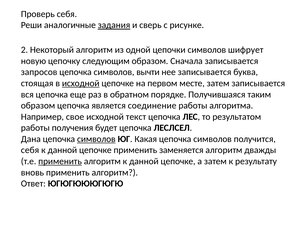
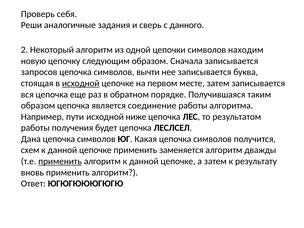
задания underline: present -> none (114, 25)
рисунке: рисунке -> данного (187, 25)
шифрует: шифрует -> находим (246, 50)
свое: свое -> пути (75, 117)
текст: текст -> ниже (136, 117)
символов underline: present -> none (96, 139)
себя: себя -> схем (30, 150)
